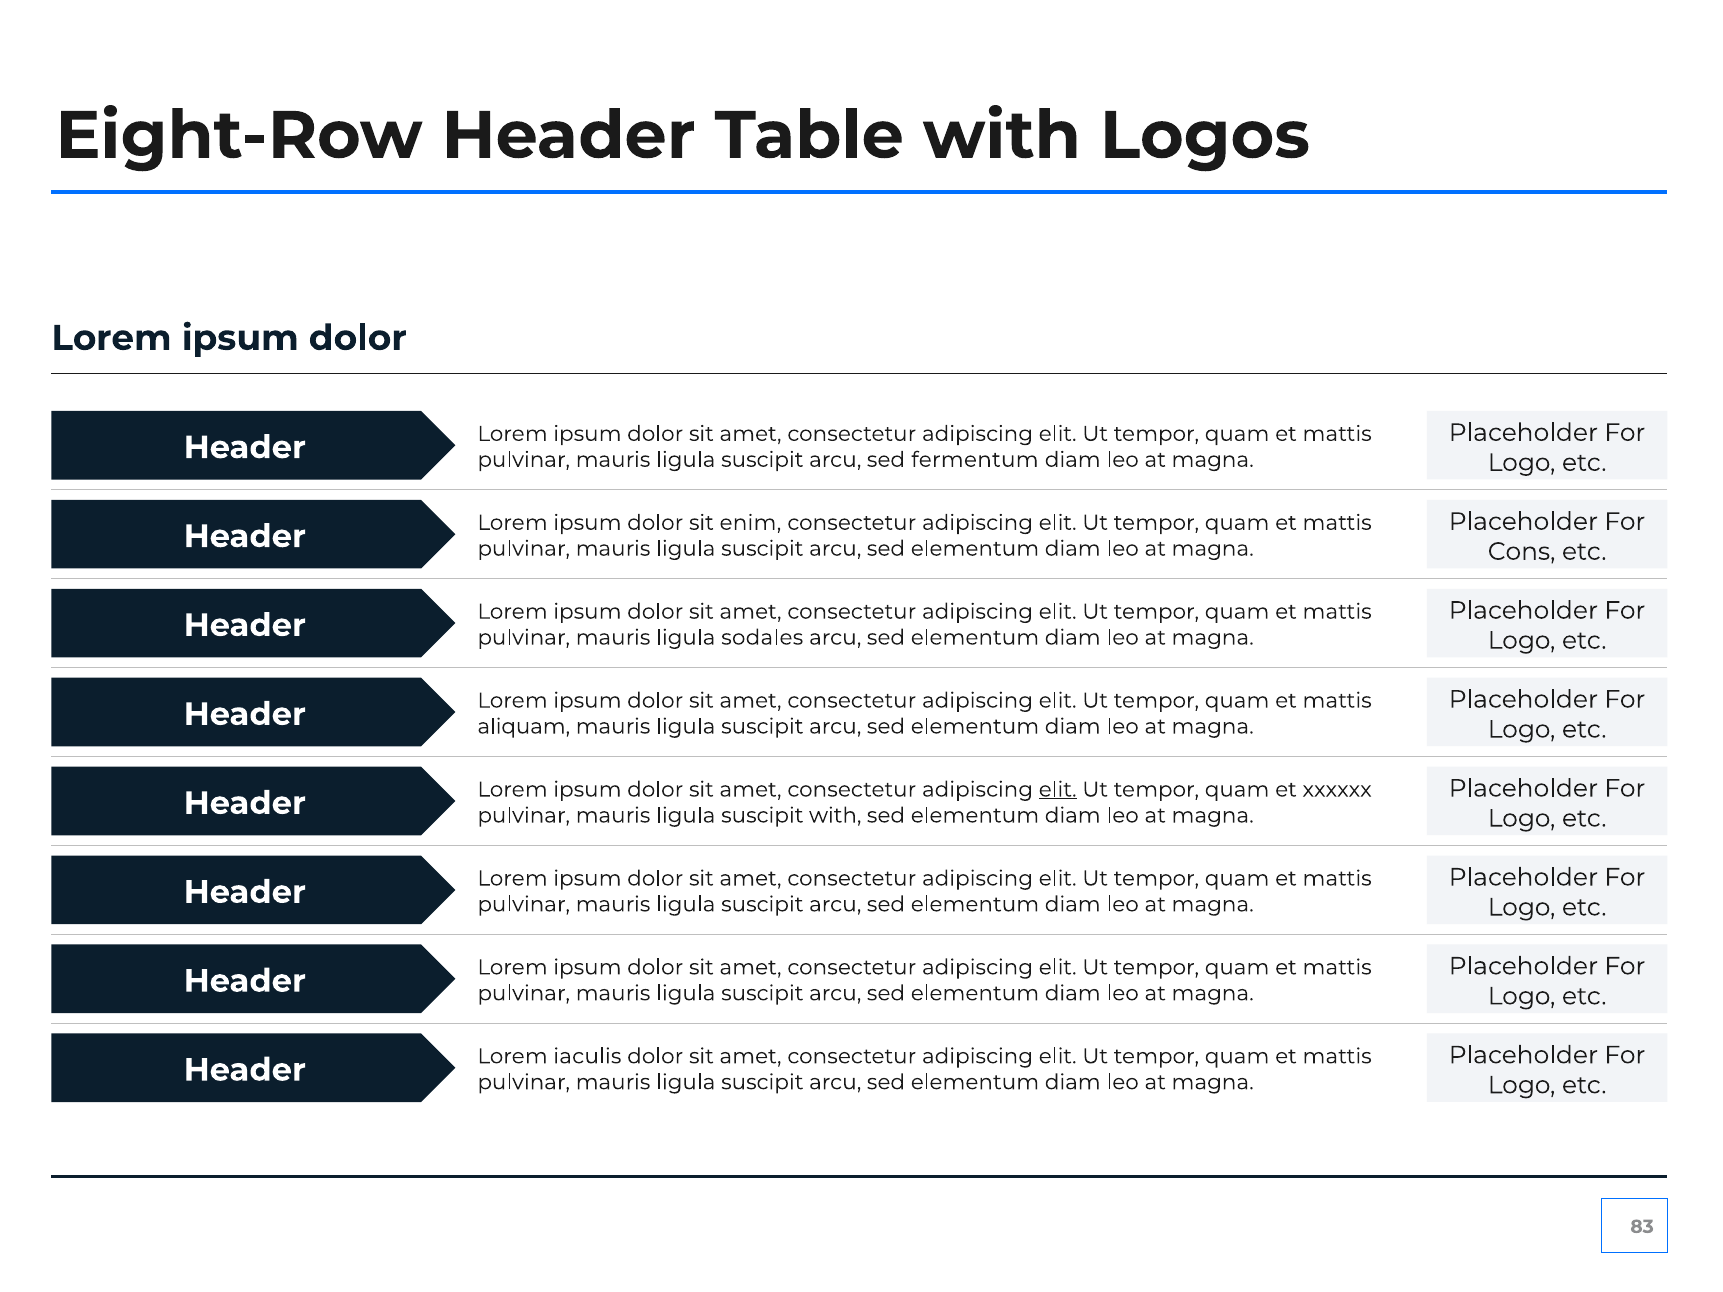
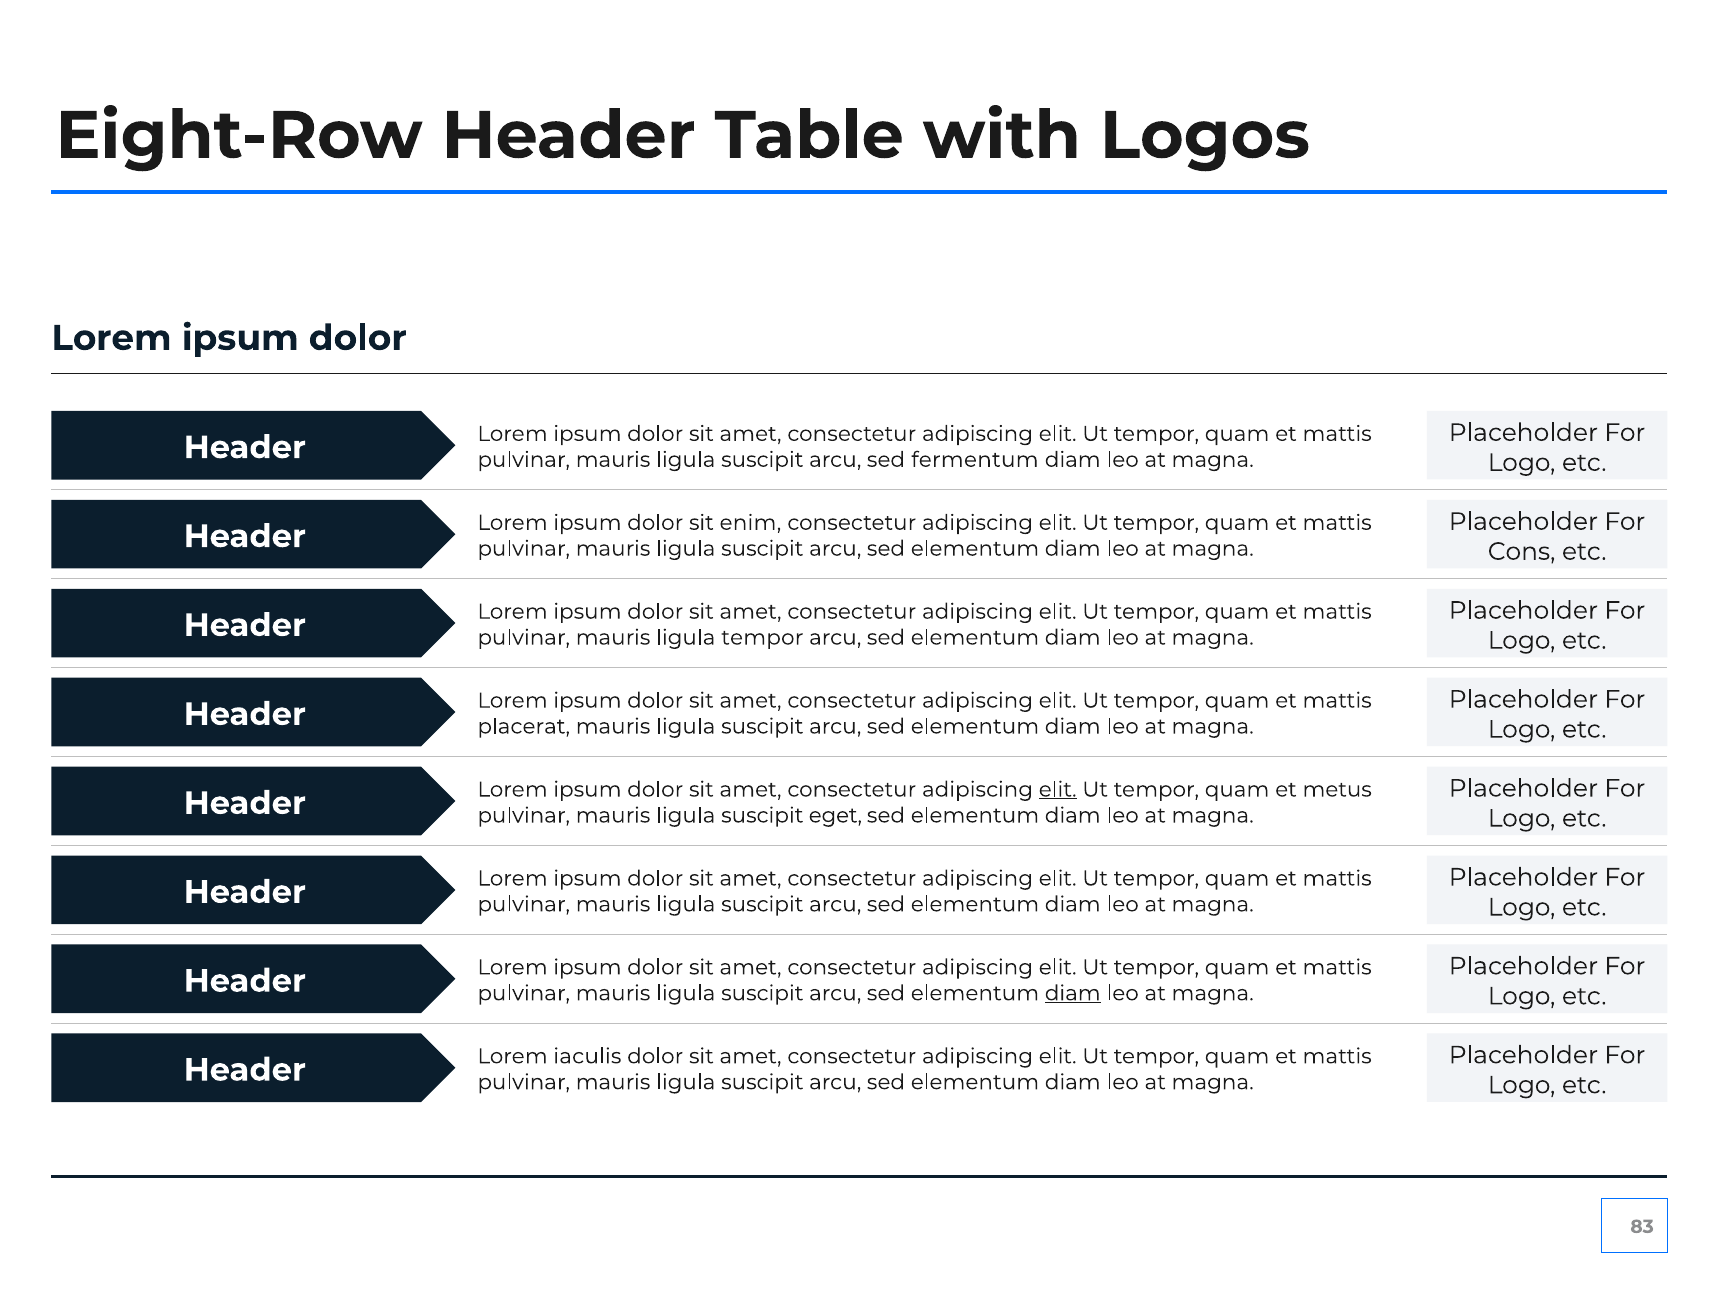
ligula sodales: sodales -> tempor (762, 638)
aliquam: aliquam -> placerat (524, 727)
xxxxxx: xxxxxx -> metus (1337, 790)
suscipit with: with -> eget (835, 816)
diam underline: none -> present (1073, 993)
